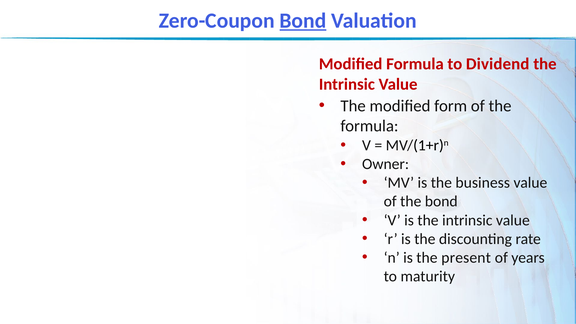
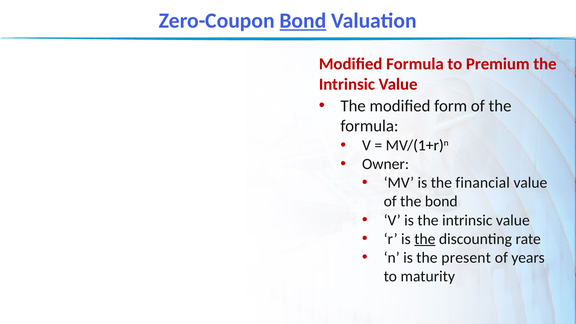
Dividend: Dividend -> Premium (498, 64)
business: business -> financial (483, 183)
the underline: none -> present (425, 239)
